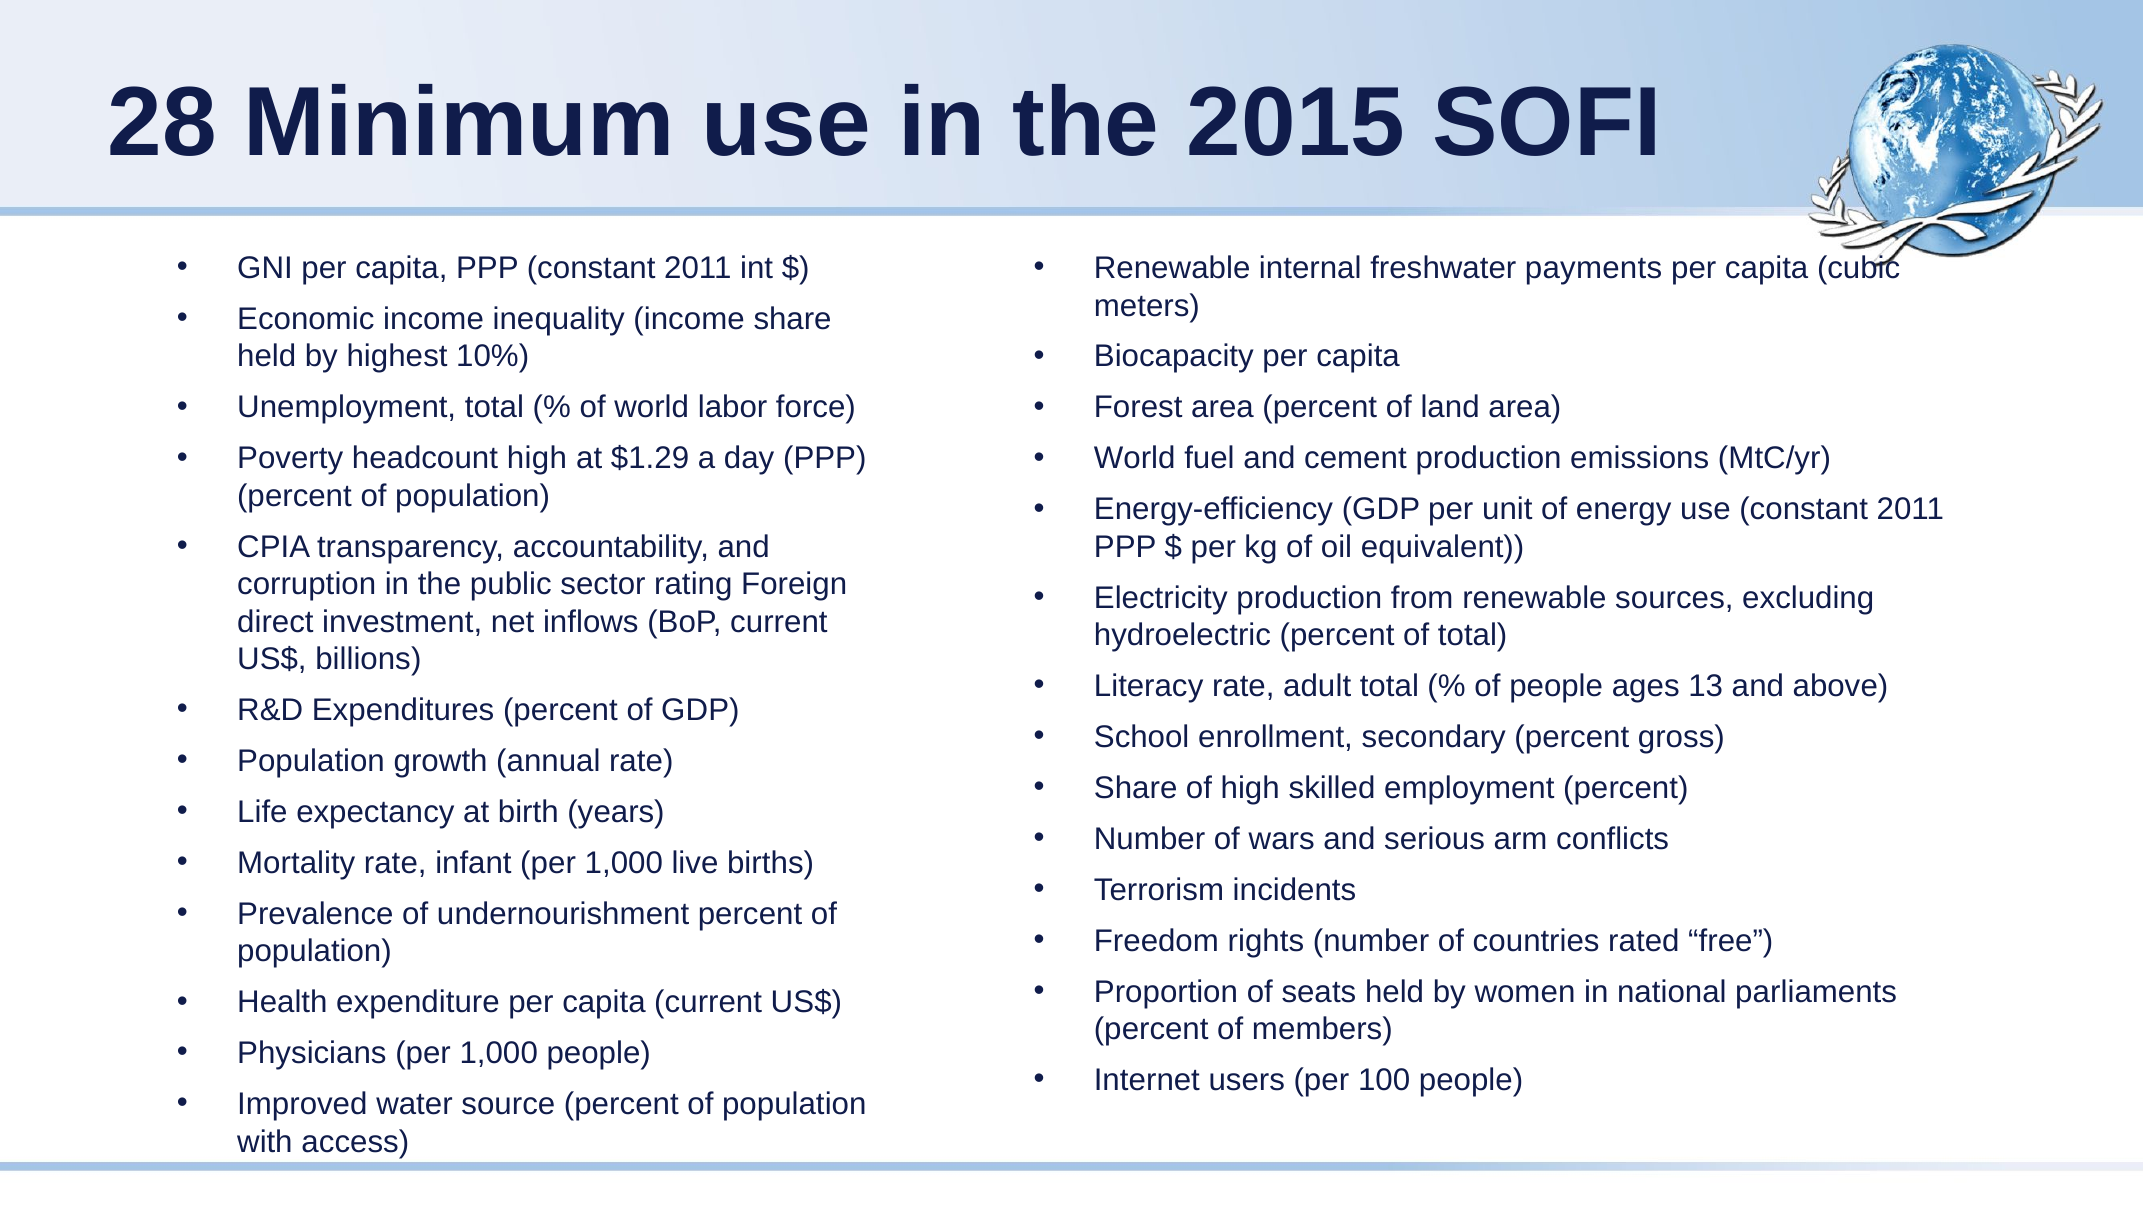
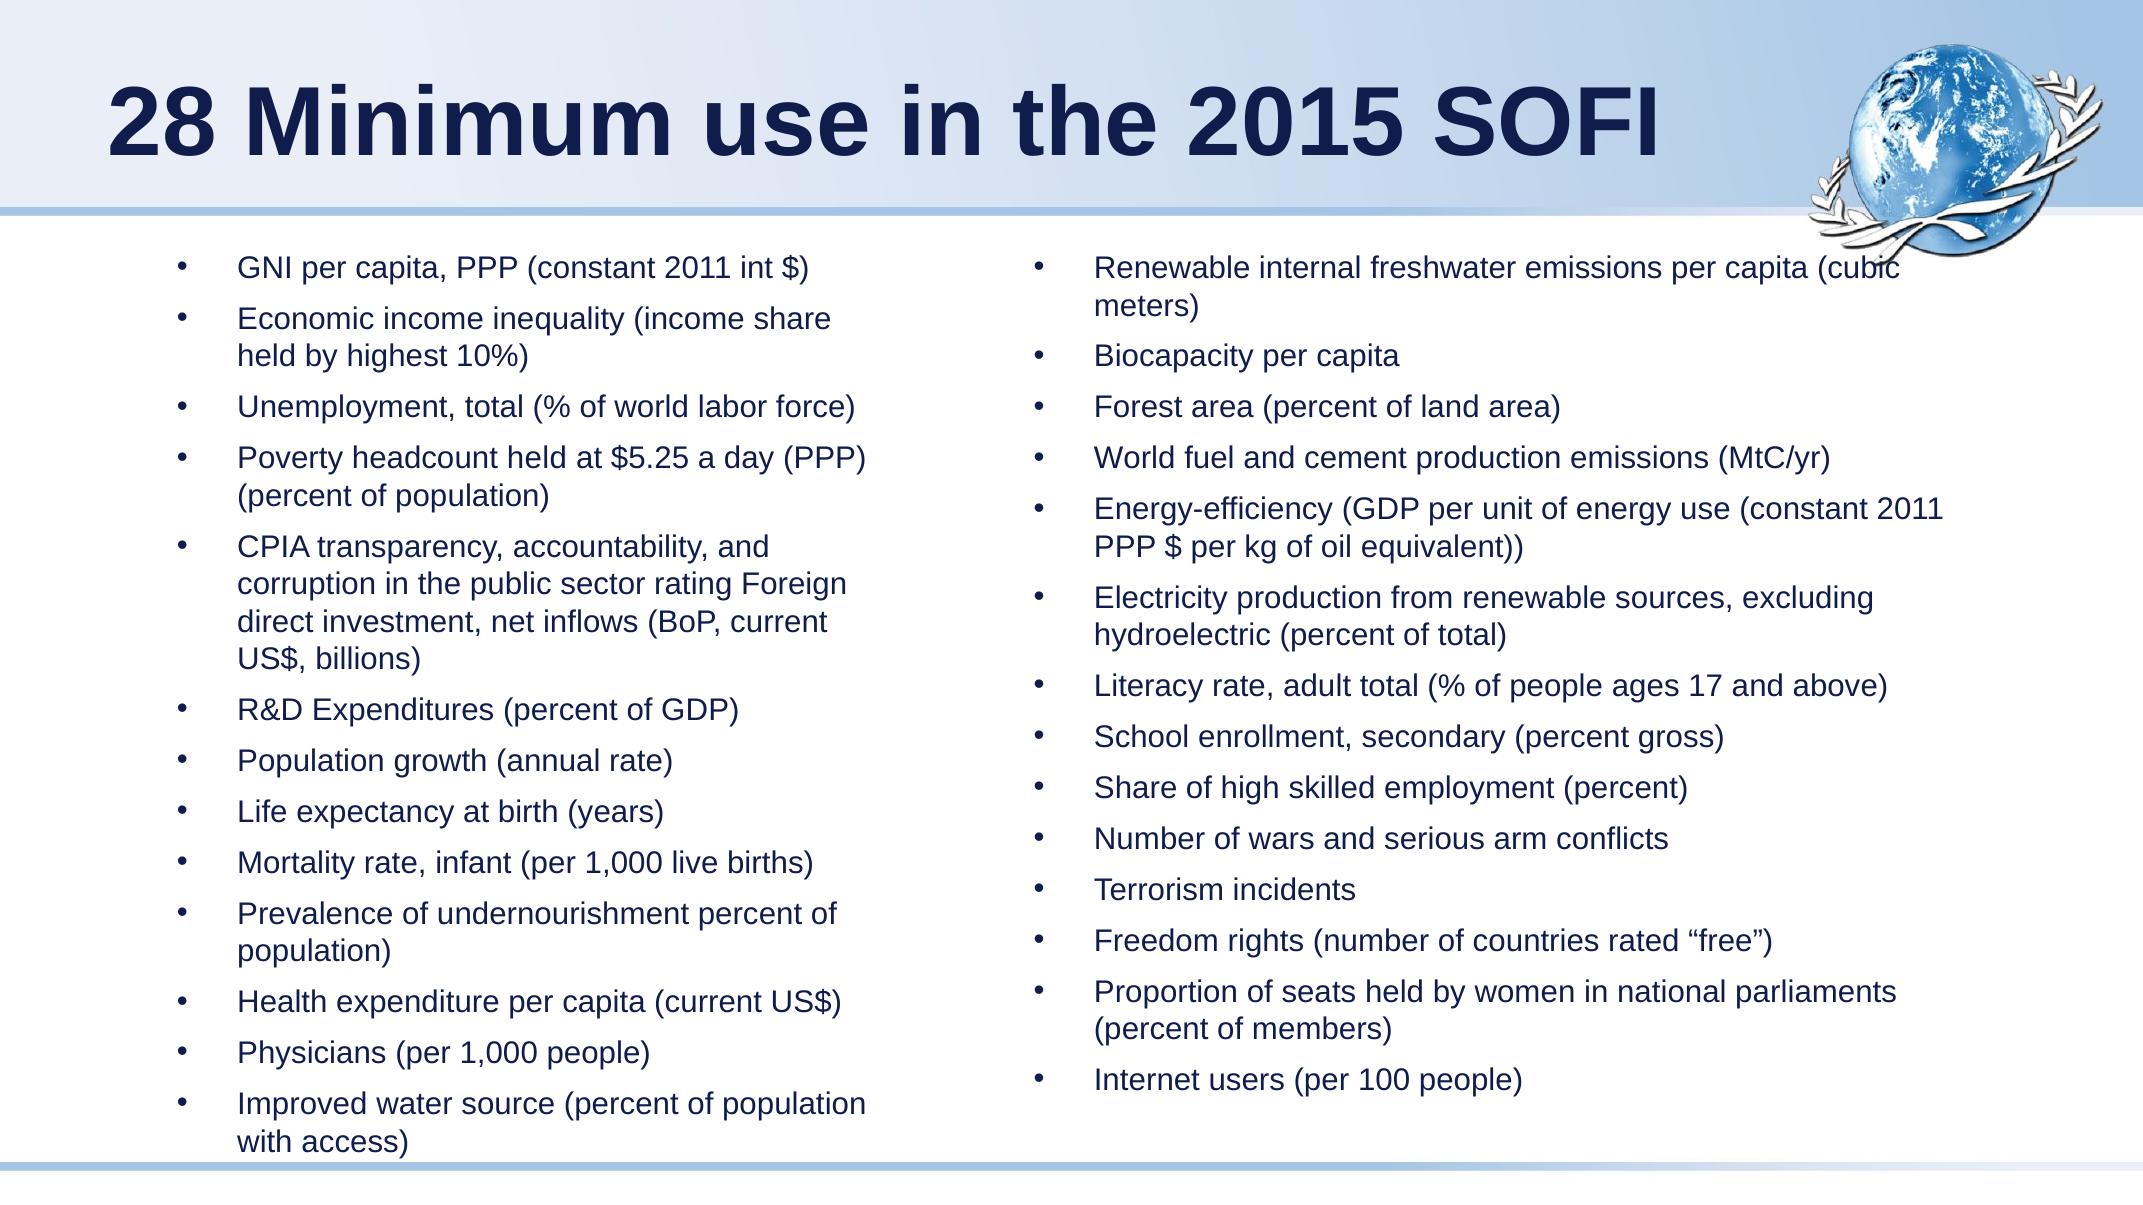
freshwater payments: payments -> emissions (1594, 268)
headcount high: high -> held (537, 458)
$1.29: $1.29 -> $5.25 (650, 458)
13: 13 -> 17 (1706, 686)
